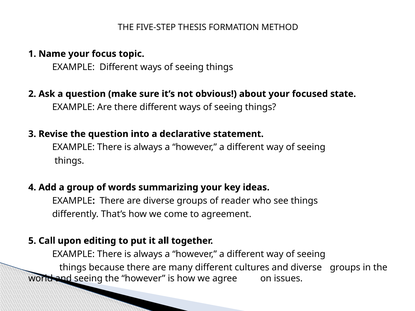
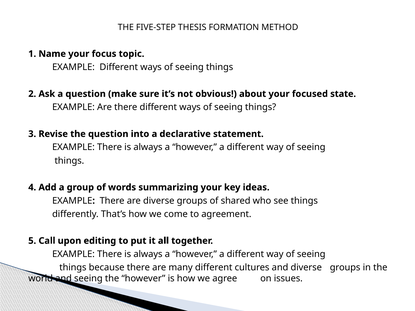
reader: reader -> shared (236, 201)
